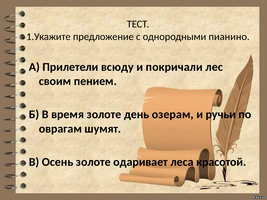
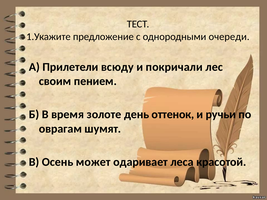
пианино: пианино -> очереди (229, 37)
озерам: озерам -> оттенок (173, 115)
Осень золоте: золоте -> может (93, 162)
